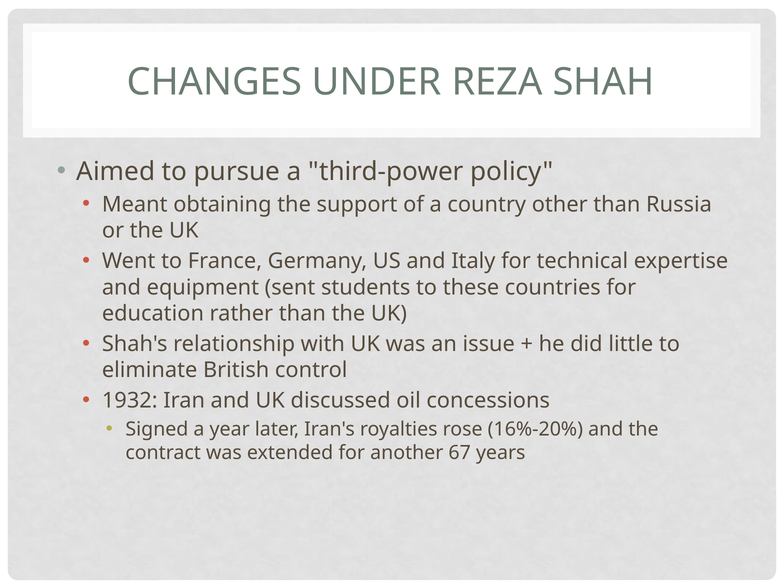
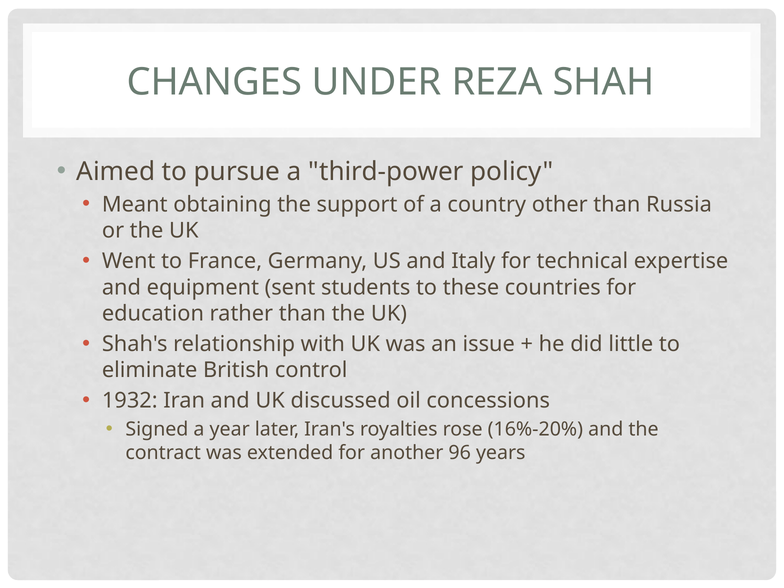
67: 67 -> 96 (460, 453)
